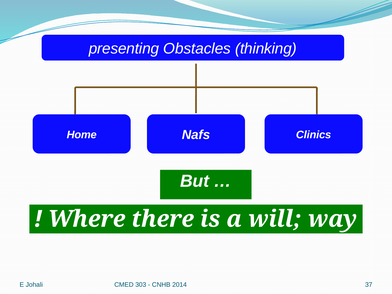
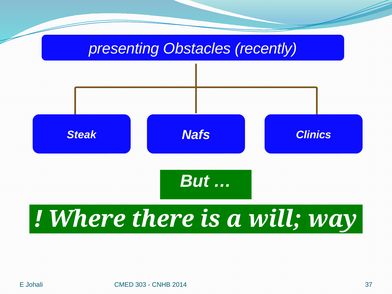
thinking: thinking -> recently (266, 49)
Home: Home -> Steak (82, 135)
